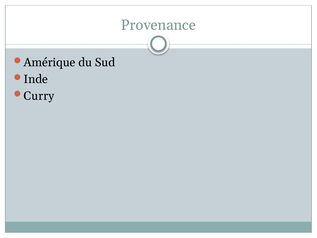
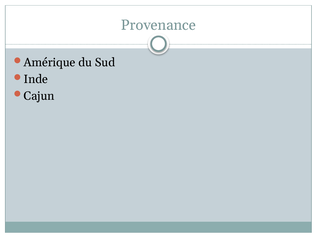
Curry: Curry -> Cajun (39, 96)
